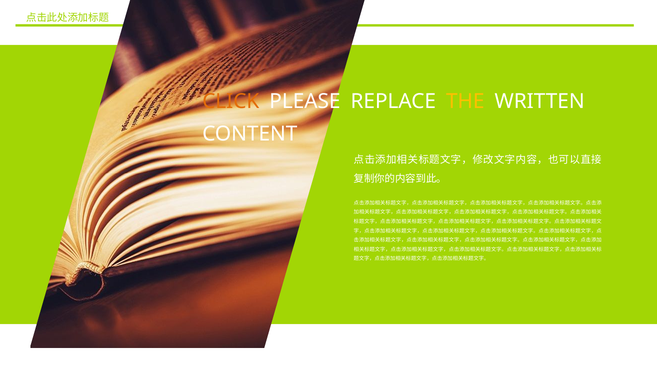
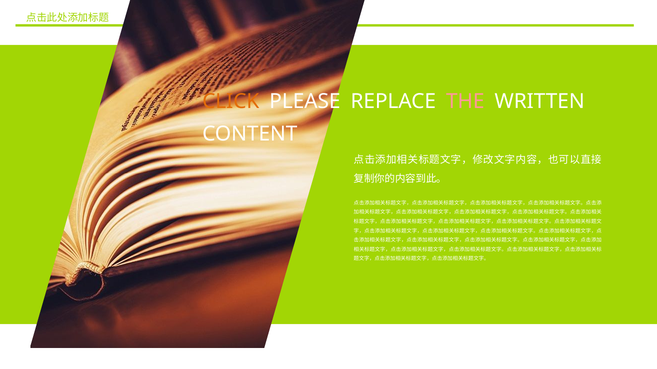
THE colour: yellow -> pink (465, 102)
